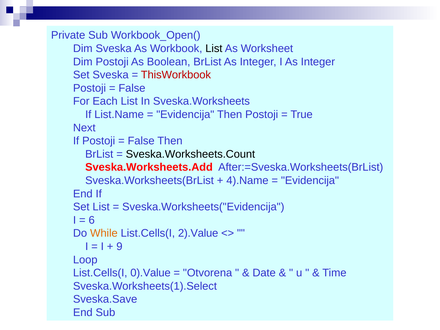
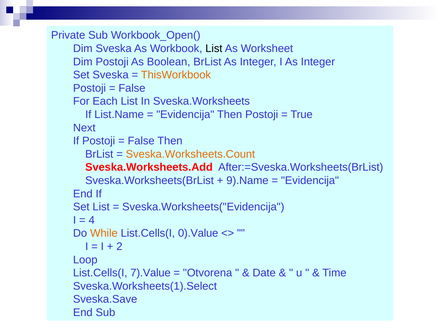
ThisWorkbook colour: red -> orange (176, 75)
Sveska.Worksheets.Count colour: black -> orange (190, 154)
4).Name: 4).Name -> 9).Name (247, 181)
6: 6 -> 4 (92, 220)
2).Value: 2).Value -> 0).Value (198, 233)
9: 9 -> 2 (119, 247)
0).Value: 0).Value -> 7).Value (151, 273)
